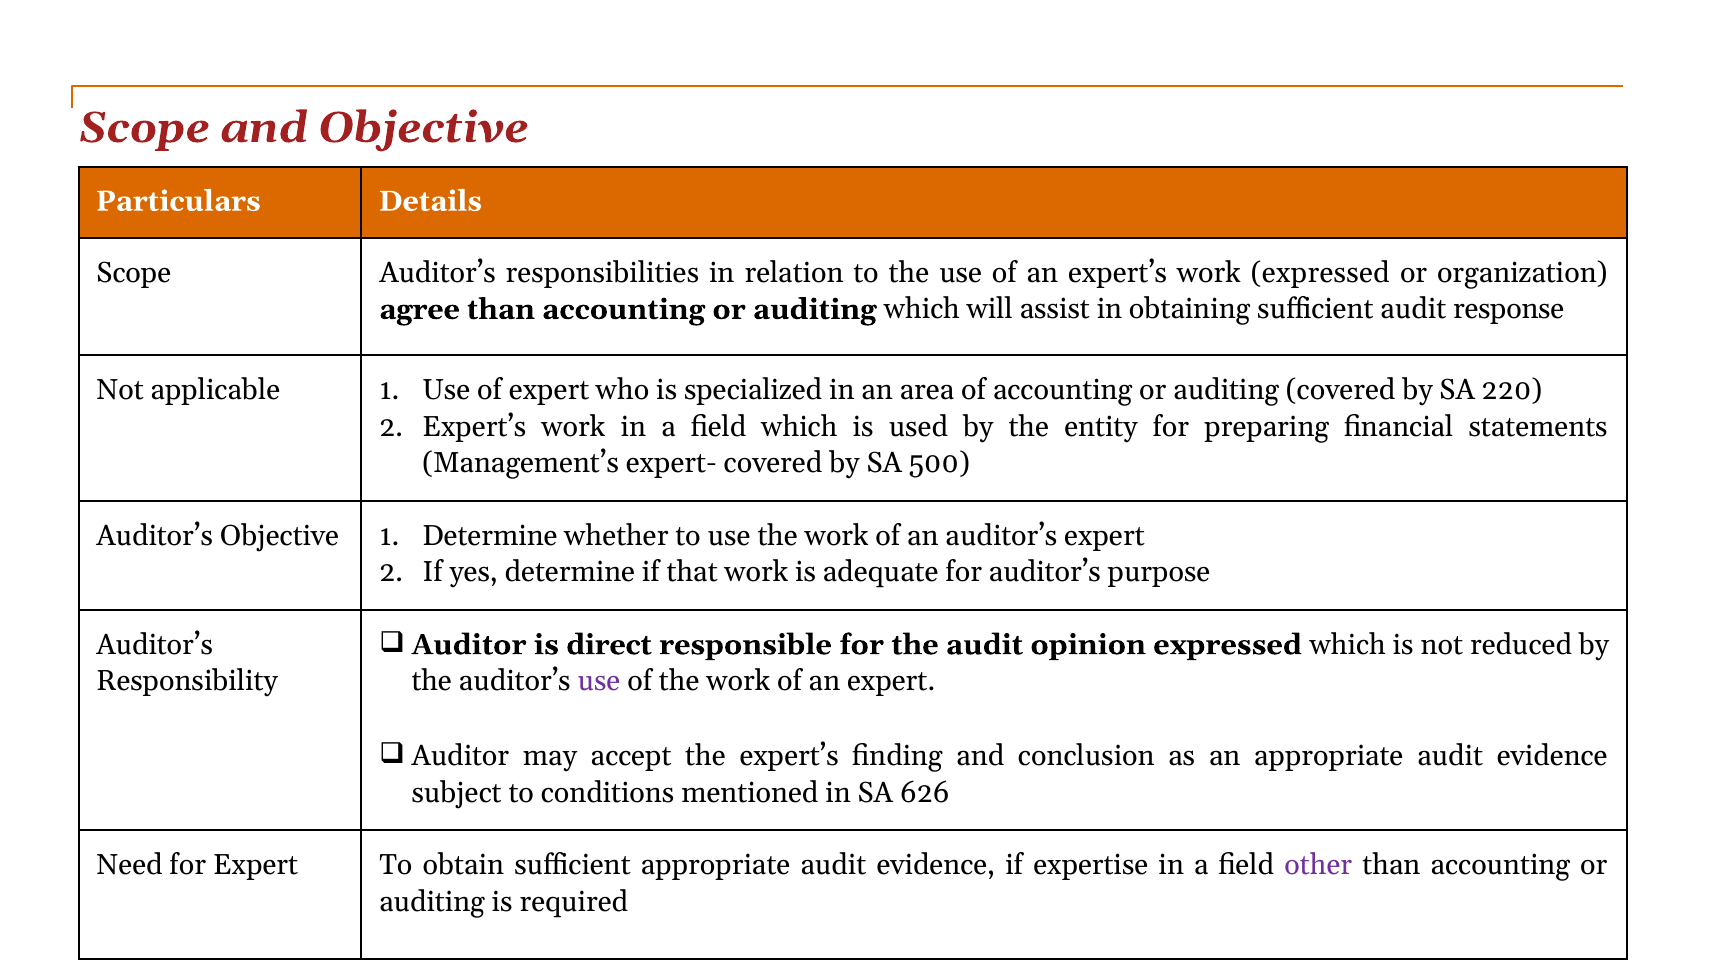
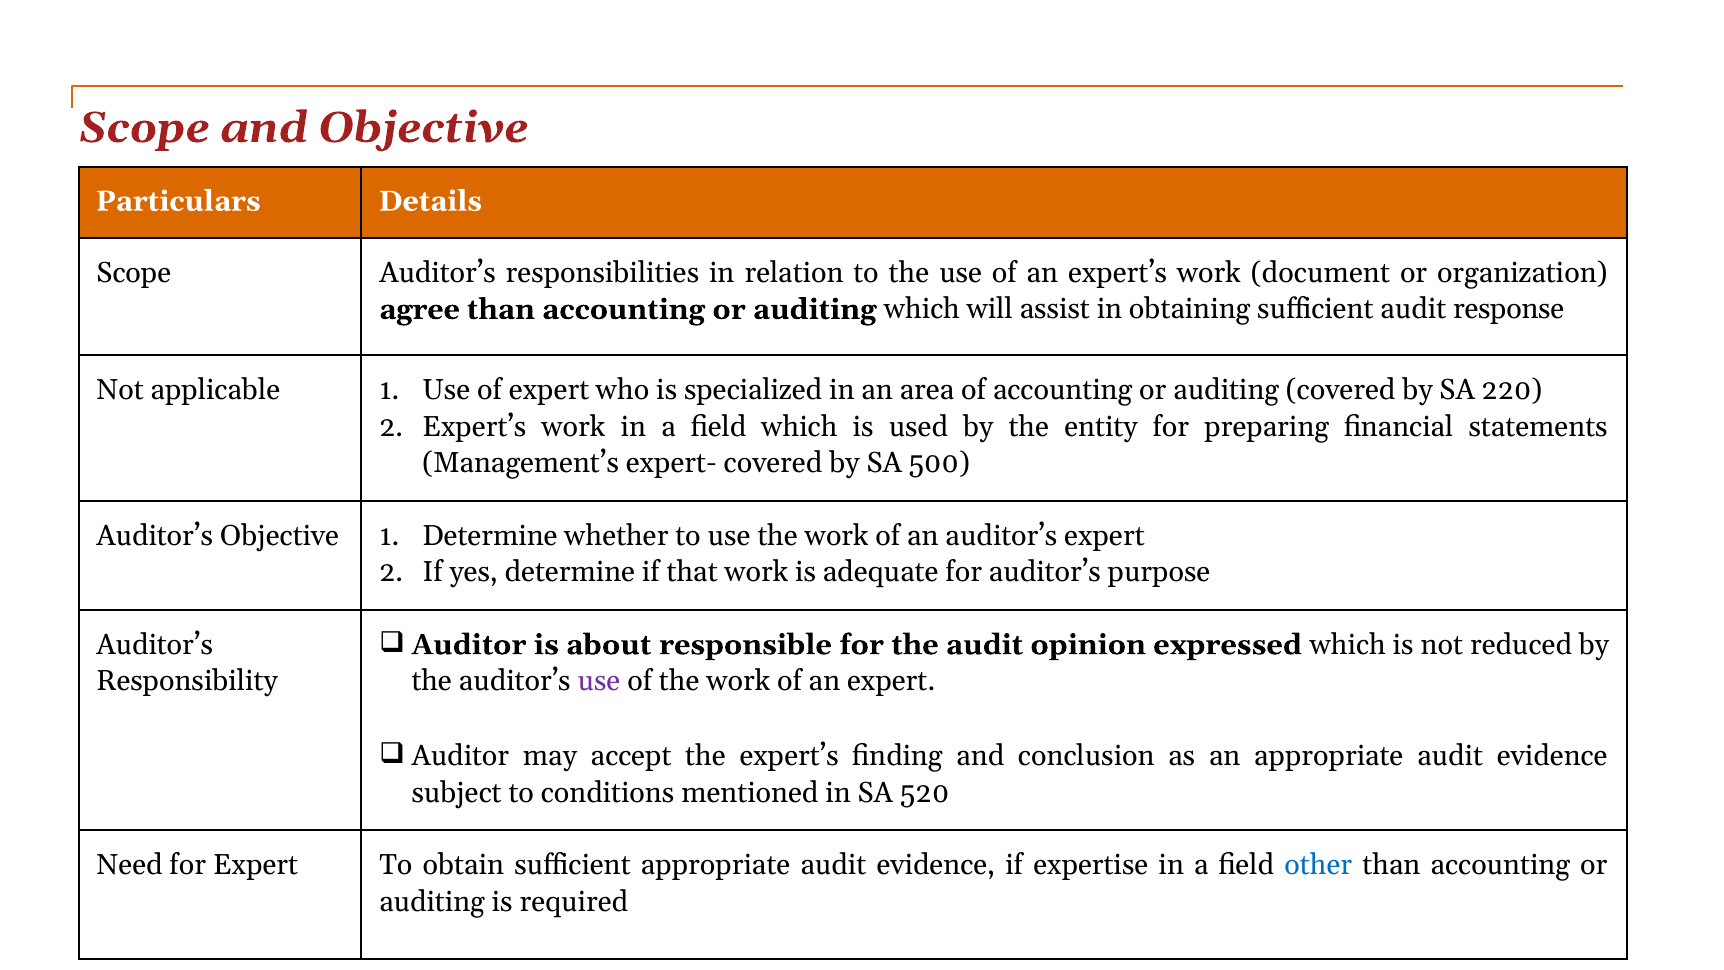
work expressed: expressed -> document (1320, 273)
direct: direct -> about (609, 645)
626: 626 -> 520 (925, 792)
other colour: purple -> blue (1318, 865)
